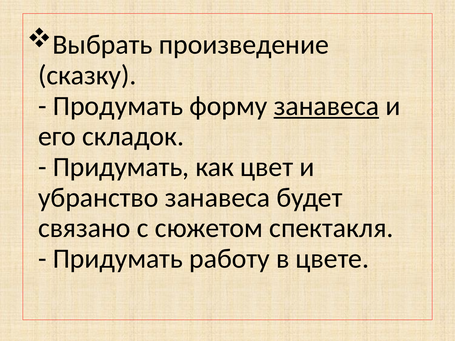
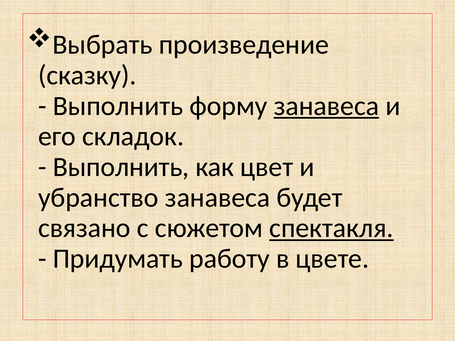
Продумать: Продумать -> Выполнить (118, 106)
Придумать: Придумать -> Выполнить (121, 167)
спектакля underline: none -> present (331, 228)
